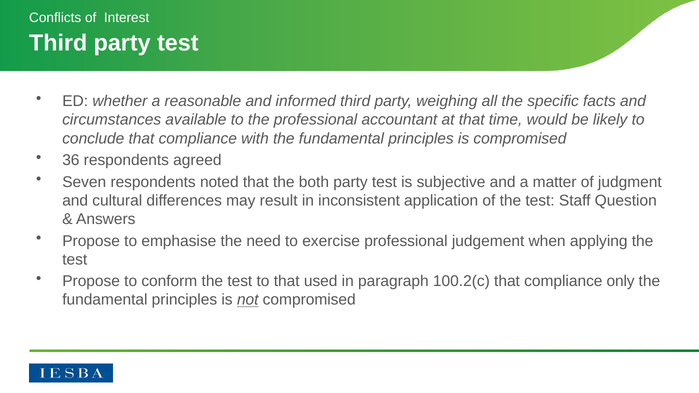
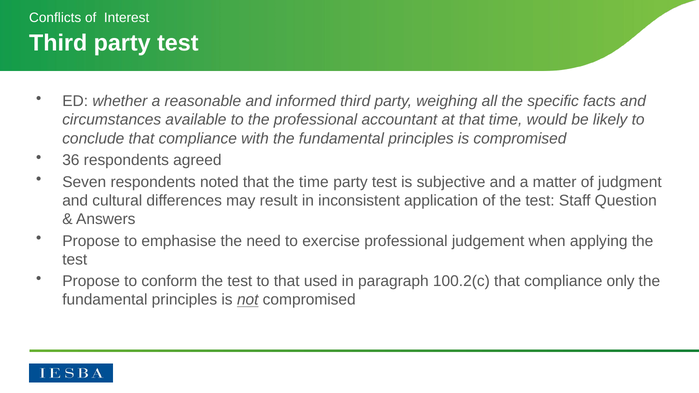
the both: both -> time (314, 182)
